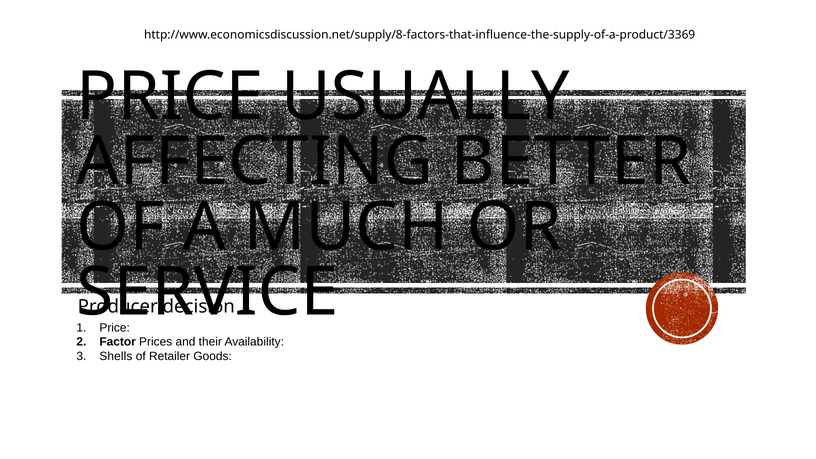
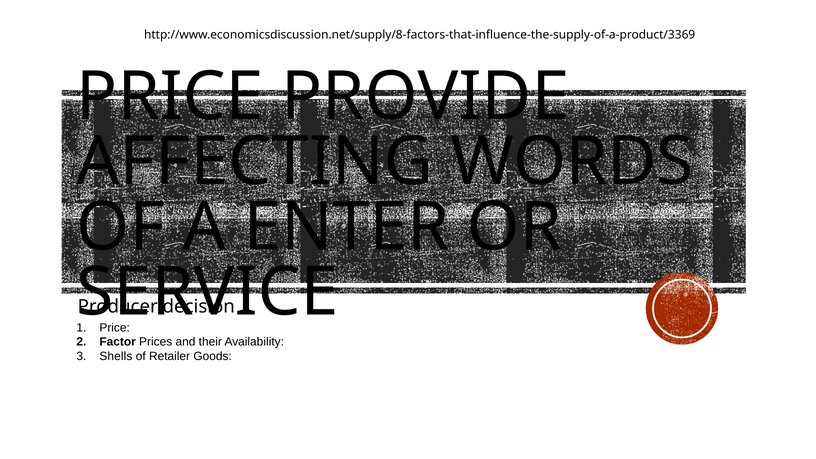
USUALLY: USUALLY -> PROVIDE (425, 97)
BETTER: BETTER -> WORDS (572, 162)
MUCH: MUCH -> ENTER (347, 227)
